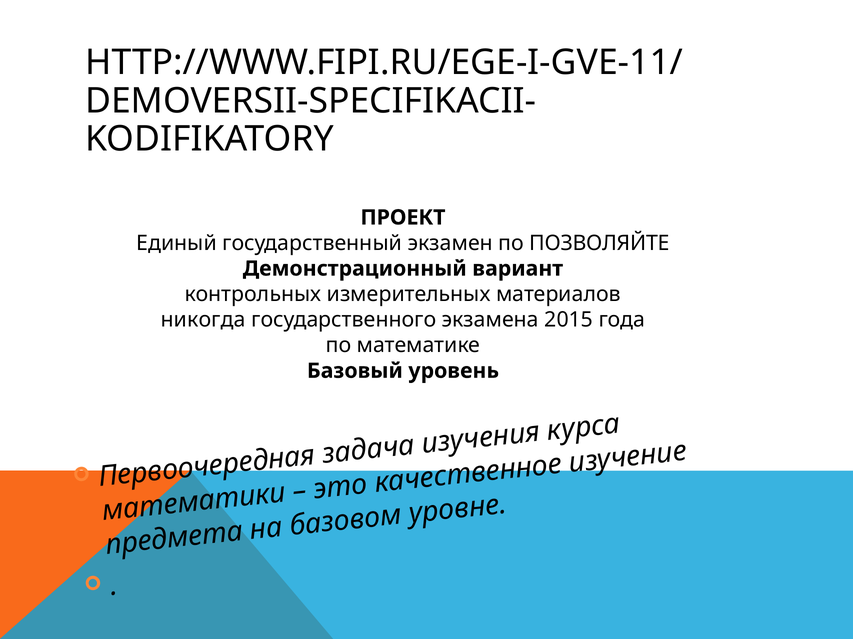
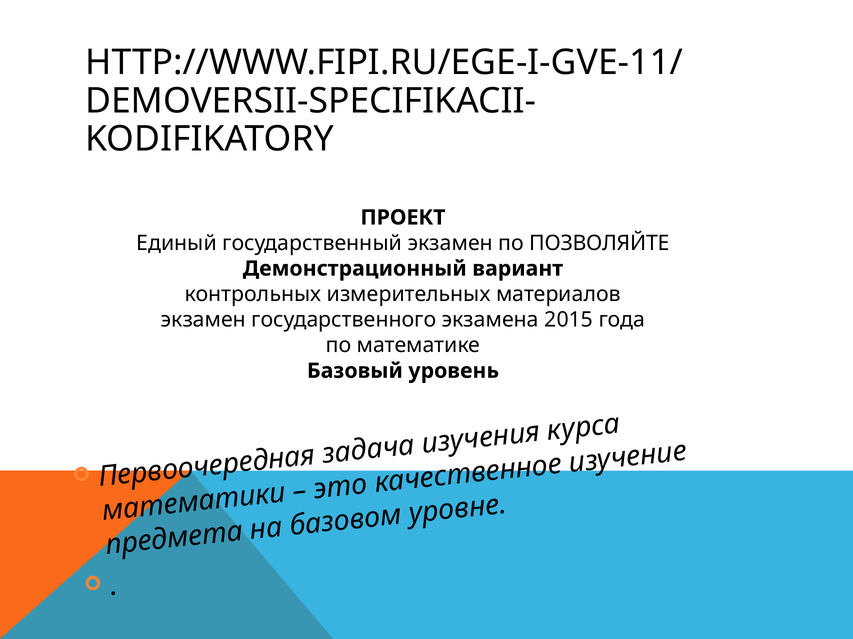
никогда: никогда -> экзамен (203, 320)
